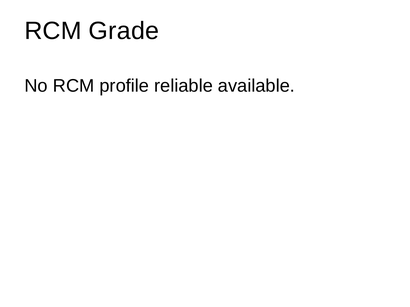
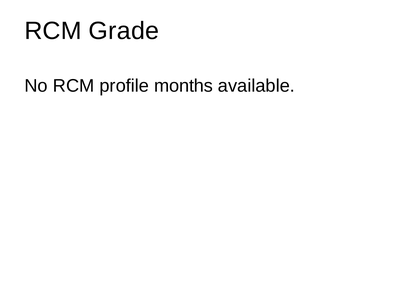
reliable: reliable -> months (184, 86)
